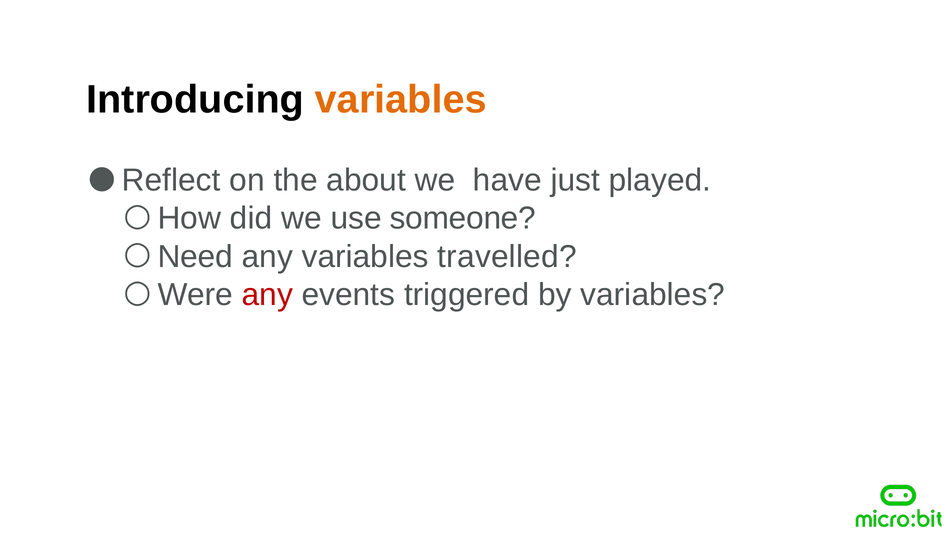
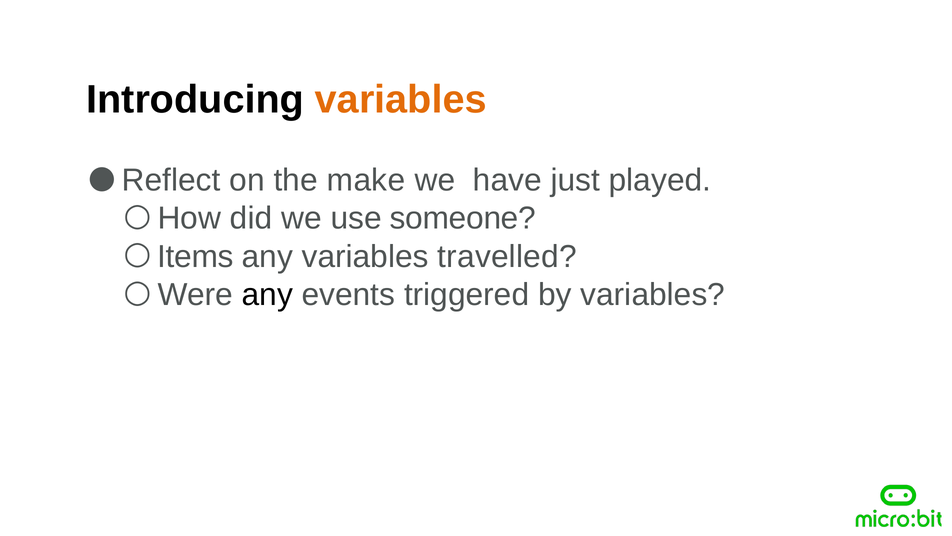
about: about -> make (366, 180)
Need: Need -> Items (195, 256)
any colour: red -> black (267, 294)
